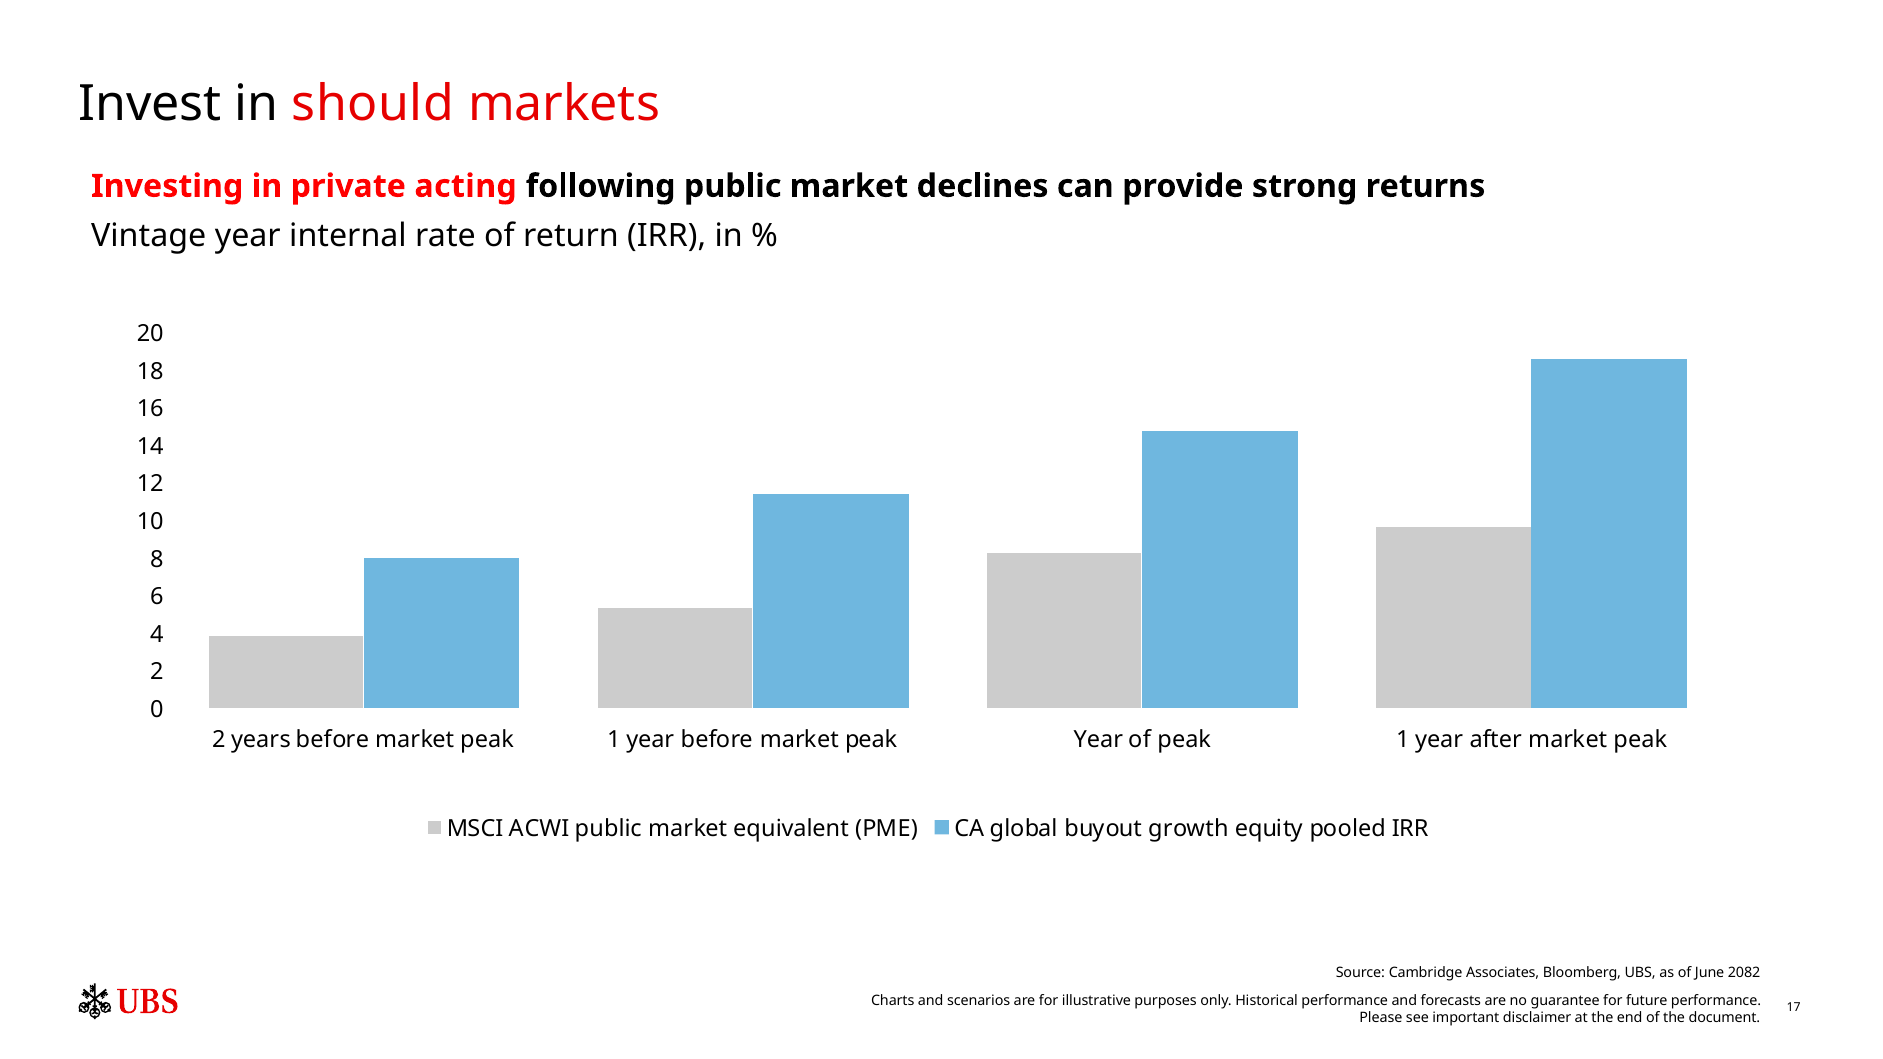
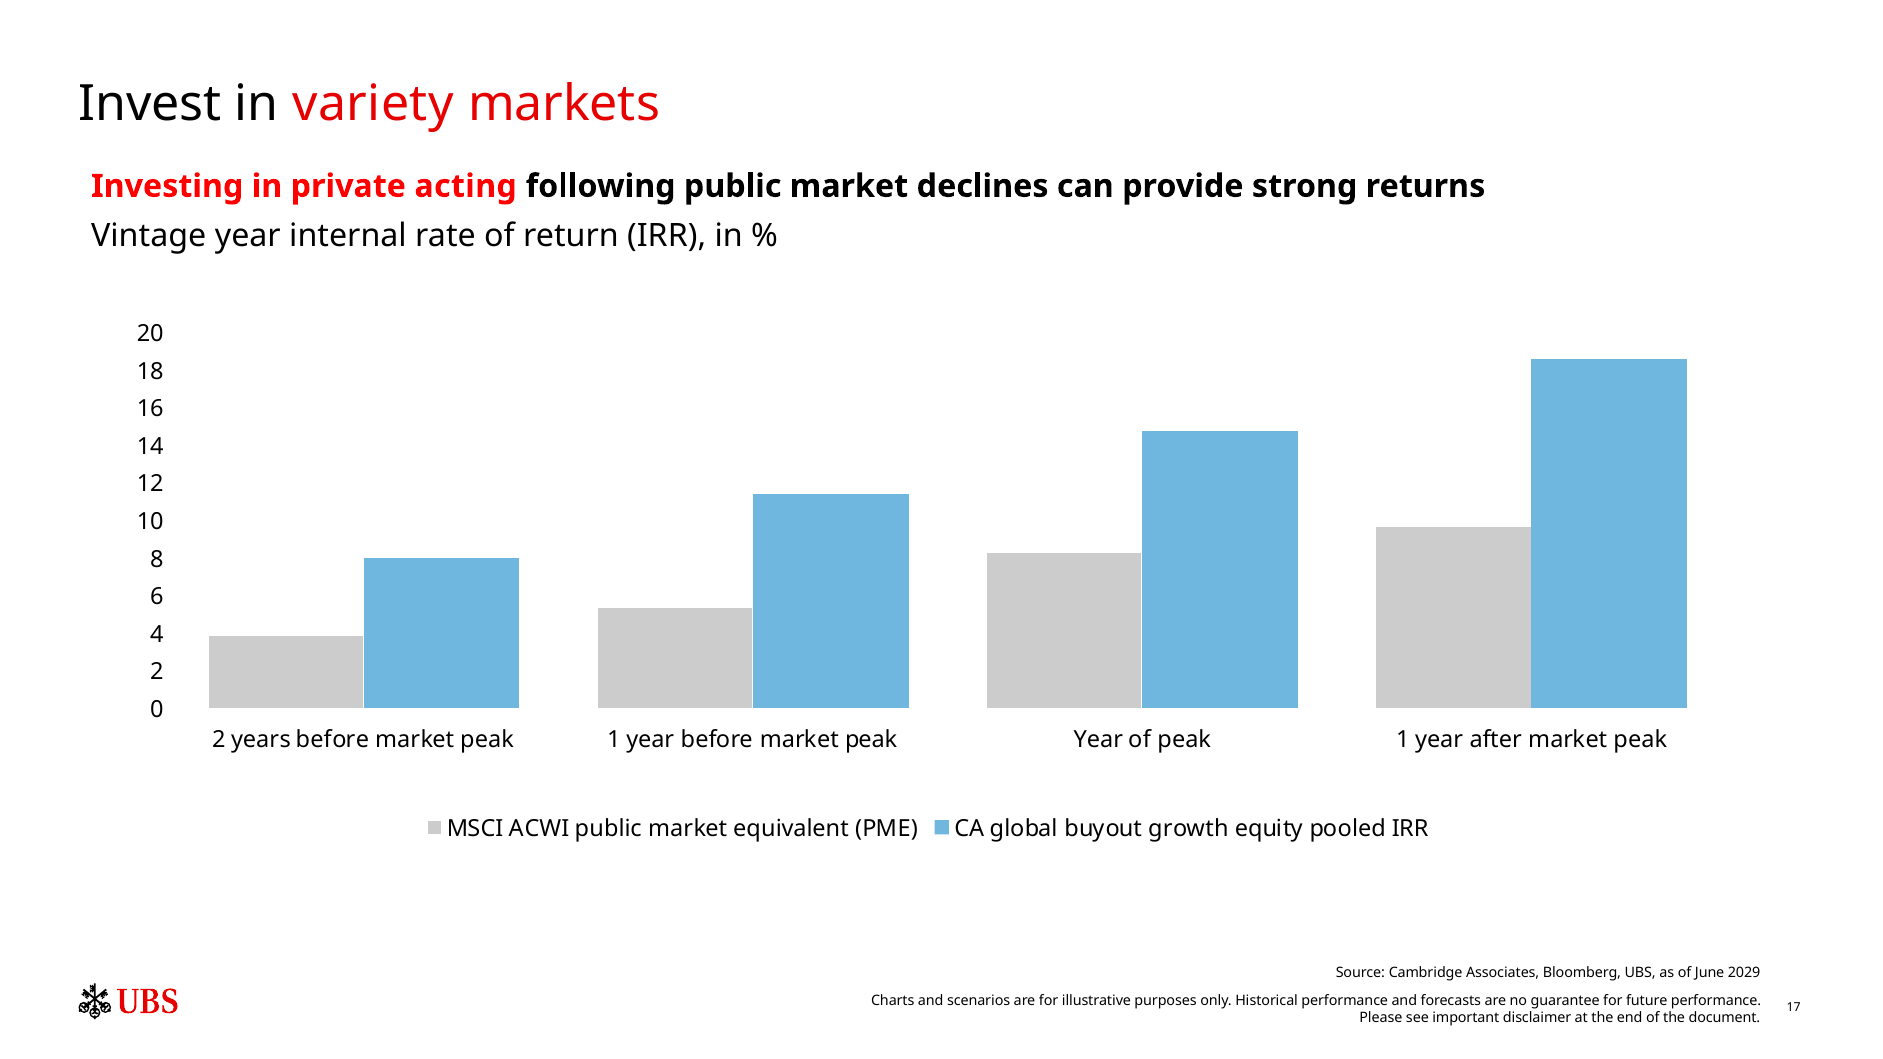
should: should -> variety (373, 104)
2082: 2082 -> 2029 (1744, 973)
